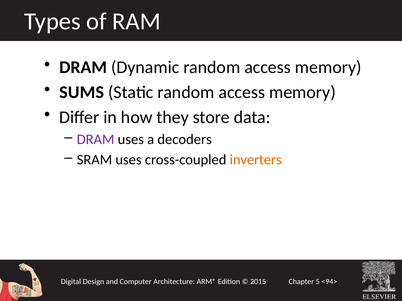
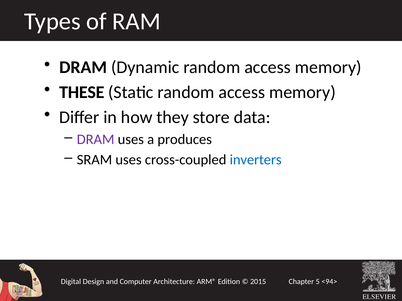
SUMS: SUMS -> THESE (82, 93)
decoders: decoders -> produces (185, 140)
inverters colour: orange -> blue (256, 160)
